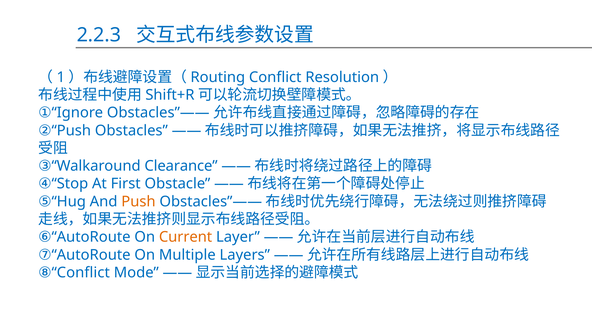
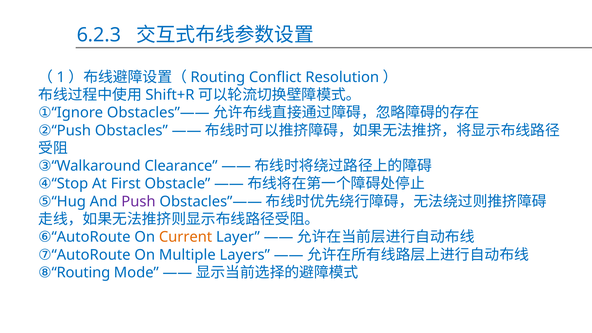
2.2.3: 2.2.3 -> 6.2.3 (99, 35)
Push colour: orange -> purple (138, 201)
Conflict: Conflict -> Routing (83, 272)
